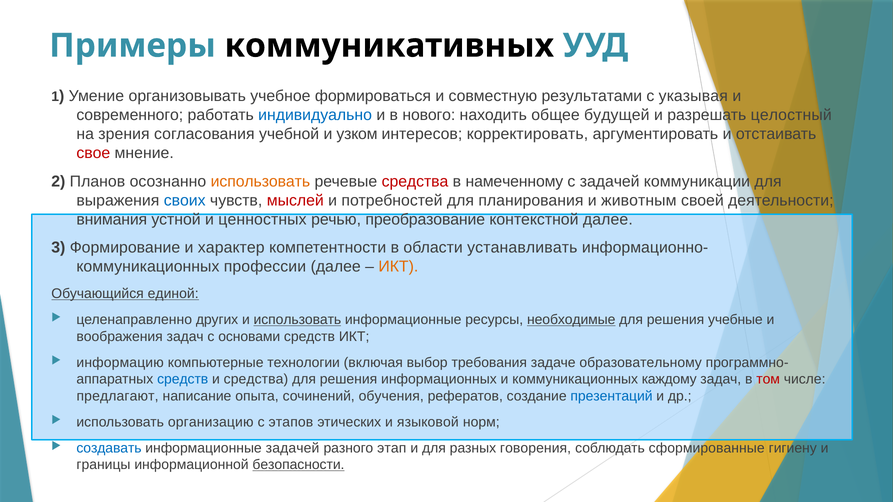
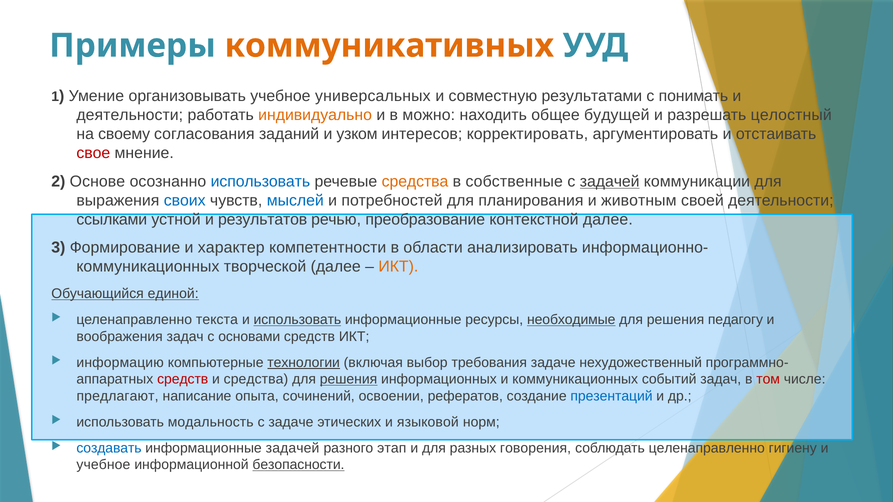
коммуникативных colour: black -> orange (389, 46)
формироваться: формироваться -> универсальных (373, 96)
указывая: указывая -> понимать (693, 96)
современного: современного -> деятельности (130, 115)
индивидуально colour: blue -> orange (315, 115)
нового: нового -> можно (429, 115)
зрения: зрения -> своему (124, 134)
учебной: учебной -> заданий (289, 134)
Планов: Планов -> Основе (97, 182)
использовать colour: orange -> blue (260, 182)
средства colour: red -> orange (415, 182)
намеченному: намеченному -> собственные (514, 182)
задачей underline: none -> present (610, 182)
мыслей colour: red -> blue (295, 201)
внимания: внимания -> ссылками (112, 220)
ценностных: ценностных -> результатов (263, 220)
устанавливать: устанавливать -> анализировать (522, 248)
профессии: профессии -> творческой (265, 267)
других: других -> текста (217, 320)
учебные: учебные -> педагогу (735, 320)
технологии underline: none -> present (304, 363)
образовательному: образовательному -> нехудожественный (641, 363)
средств colour: blue -> red (183, 379)
решения underline: none -> present (349, 379)
каждому: каждому -> событий (669, 379)
обучения: обучения -> освоении (391, 396)
организацию: организацию -> модальность (211, 422)
с этапов: этапов -> задаче (291, 422)
соблюдать сформированные: сформированные -> целенаправленно (707, 448)
границы: границы -> учебное (103, 465)
